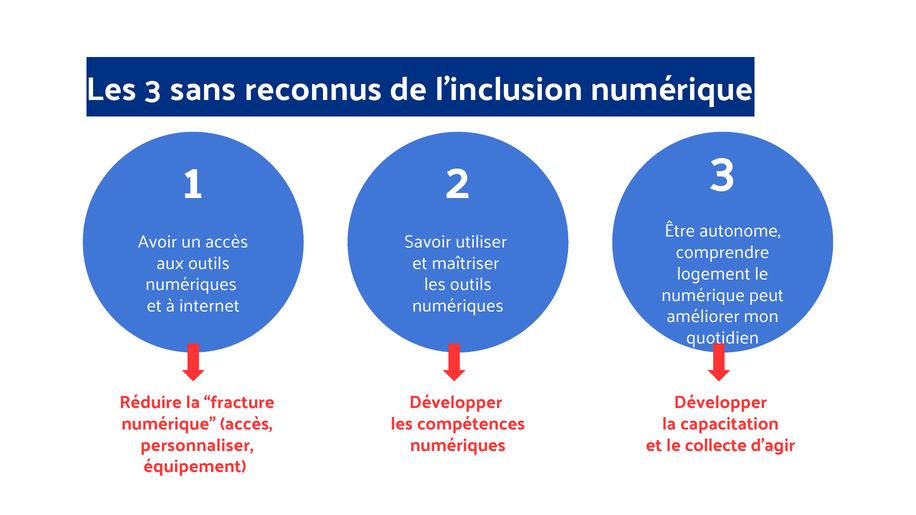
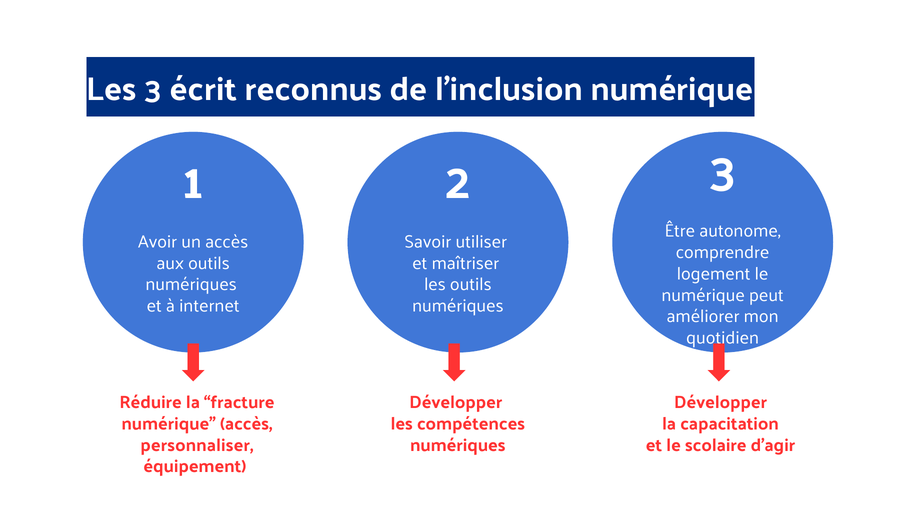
sans: sans -> écrit (203, 90)
collecte: collecte -> scolaire (716, 445)
